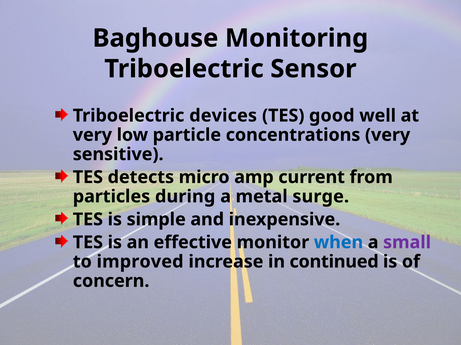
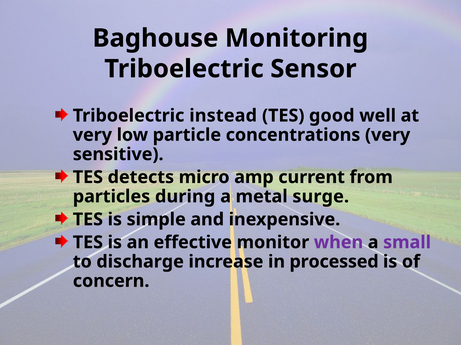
devices: devices -> instead (223, 116)
when colour: blue -> purple (338, 243)
improved: improved -> discharge (140, 262)
continued: continued -> processed (334, 262)
